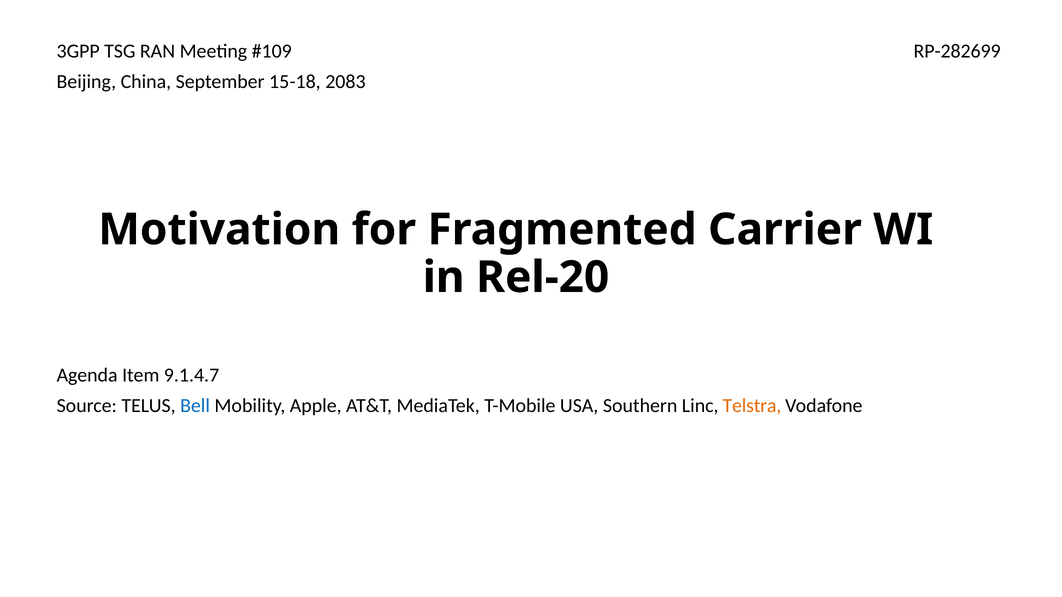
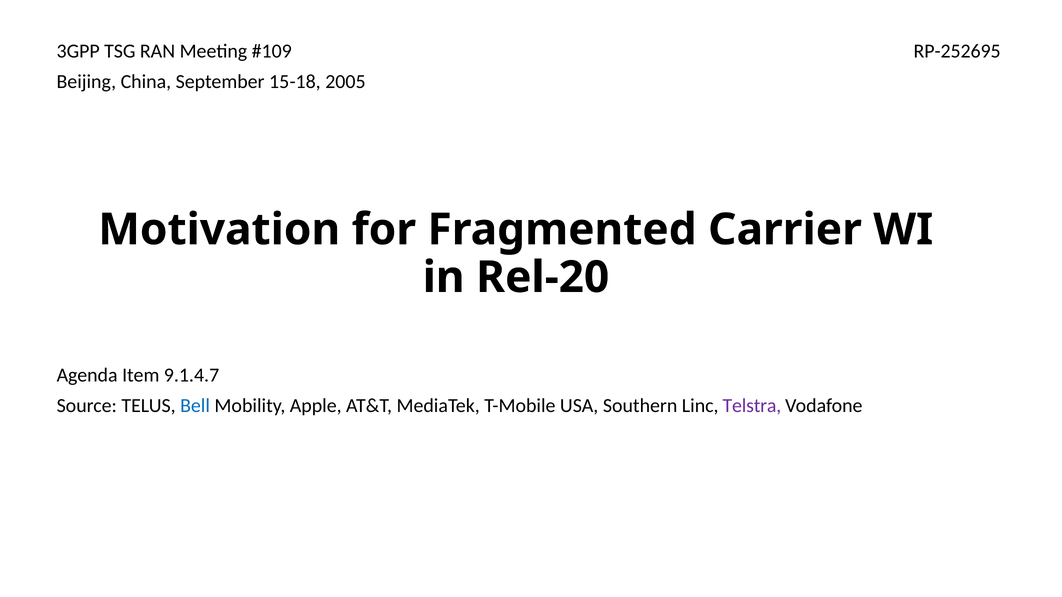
RP-282699: RP-282699 -> RP-252695 (957, 51)
2083: 2083 -> 2005 (345, 82)
Telstra colour: orange -> purple (752, 406)
